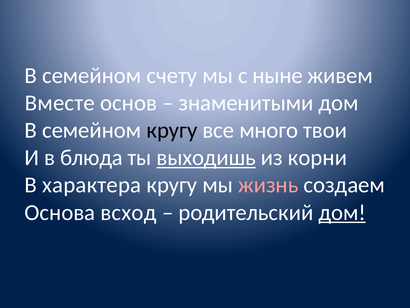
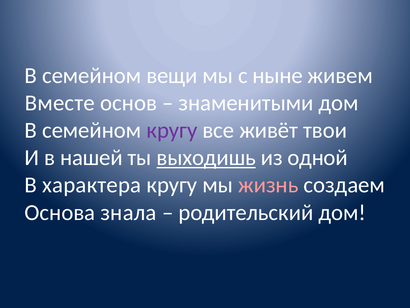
счету: счету -> вещи (172, 76)
кругу colour: black -> purple (172, 130)
много: много -> живёт (269, 130)
блюда: блюда -> нашей (91, 158)
корни: корни -> одной (318, 158)
всход: всход -> знала (129, 212)
дом underline: present -> none (342, 212)
